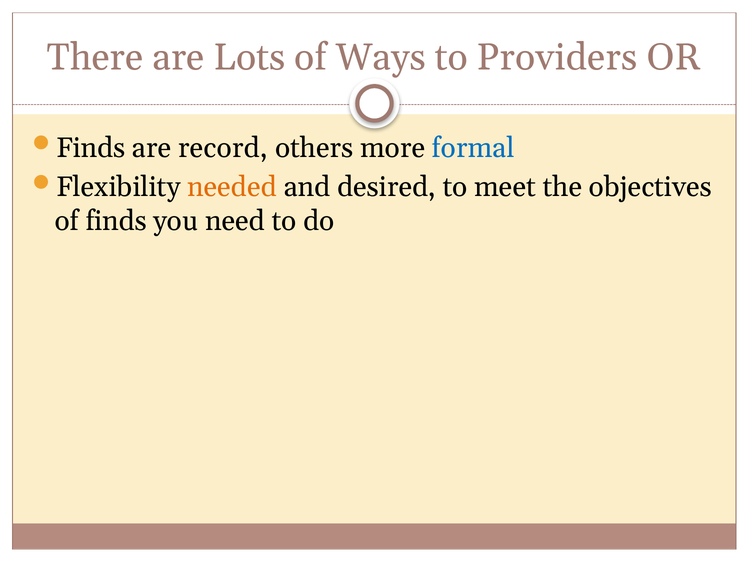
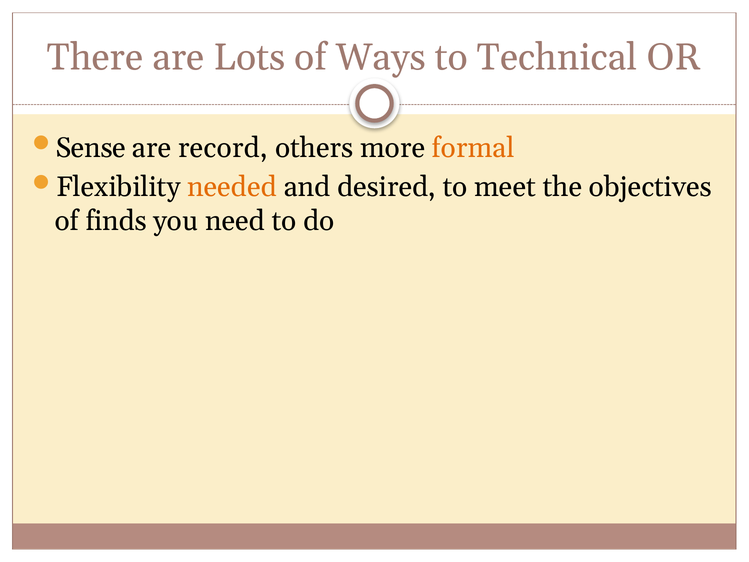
Providers: Providers -> Technical (557, 57)
Finds: Finds -> Sense (91, 148)
formal colour: blue -> orange (473, 148)
